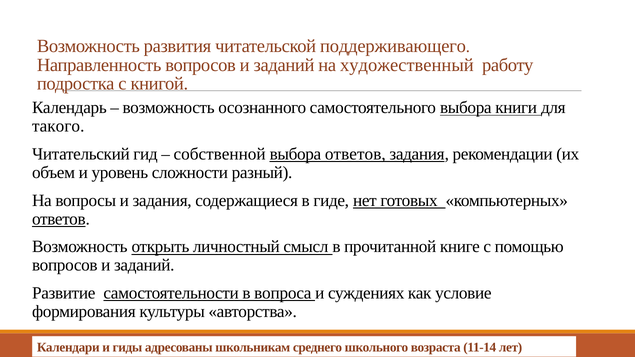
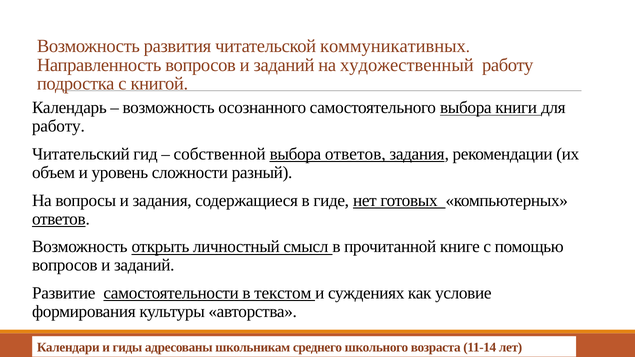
поддерживающего: поддерживающего -> коммуникативных (393, 46)
такого: такого -> работу (58, 126)
вопроса: вопроса -> текстом (283, 293)
